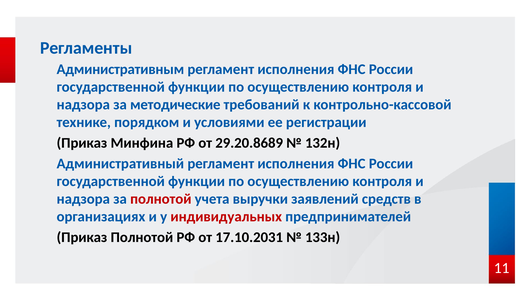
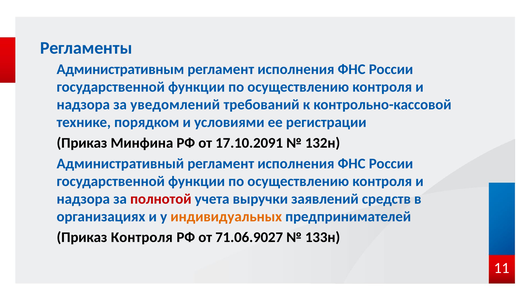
методические: методические -> уведомлений (175, 105)
29.20.8689: 29.20.8689 -> 17.10.2091 (249, 143)
индивидуальных colour: red -> orange (226, 217)
Приказ Полнотой: Полнотой -> Контроля (142, 237)
17.10.2031: 17.10.2031 -> 71.06.9027 (249, 237)
